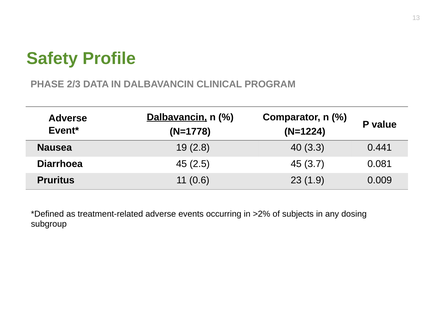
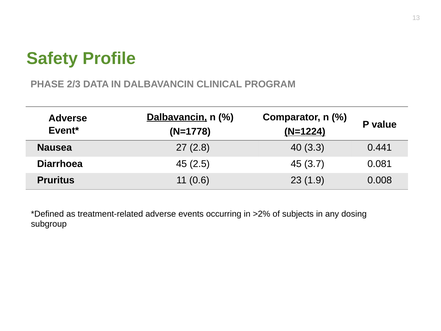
N=1224 underline: none -> present (305, 132)
19: 19 -> 27 (182, 147)
0.009: 0.009 -> 0.008 (380, 180)
